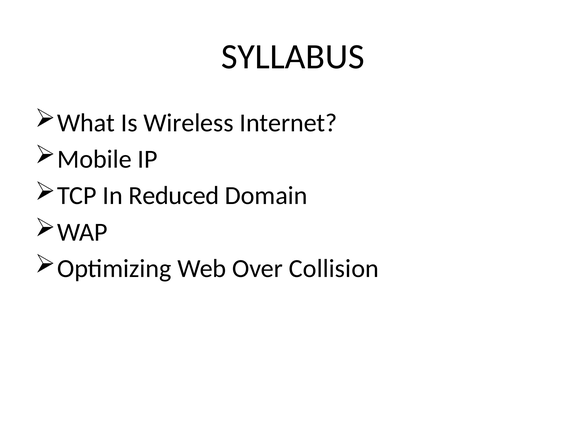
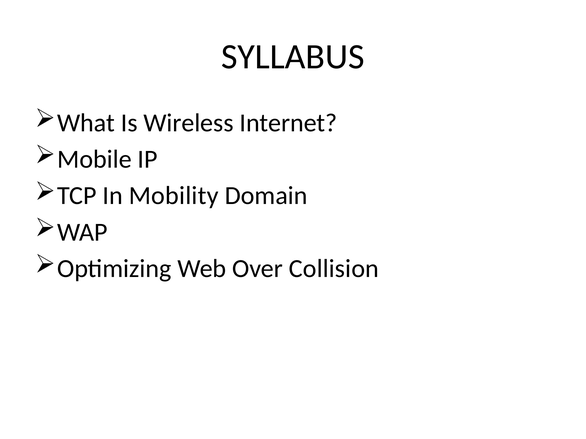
Reduced: Reduced -> Mobility (174, 196)
